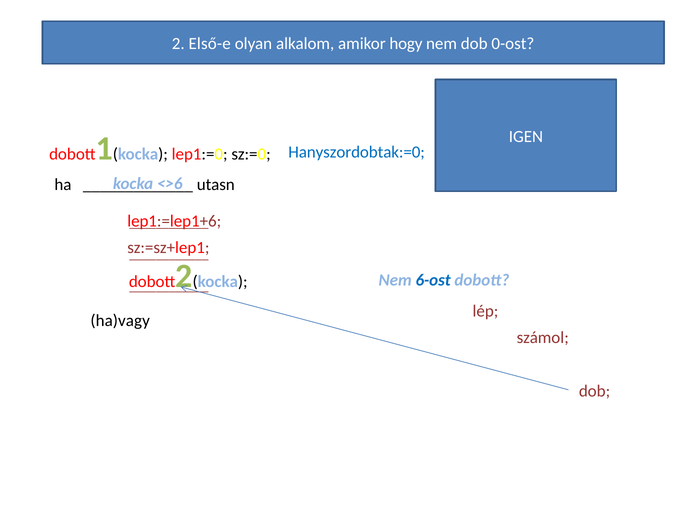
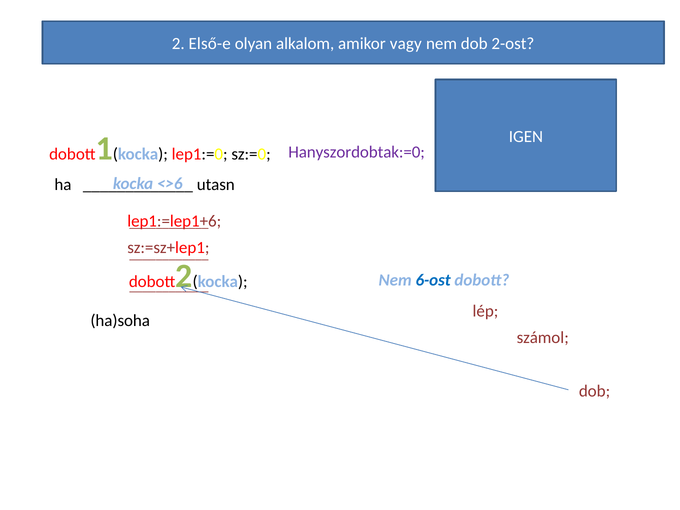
hogy: hogy -> vagy (406, 44)
0-ost: 0-ost -> 2-ost (513, 44)
Hanyszordobtak:=0 colour: blue -> purple (357, 152)
ha)vagy: ha)vagy -> ha)soha (120, 321)
